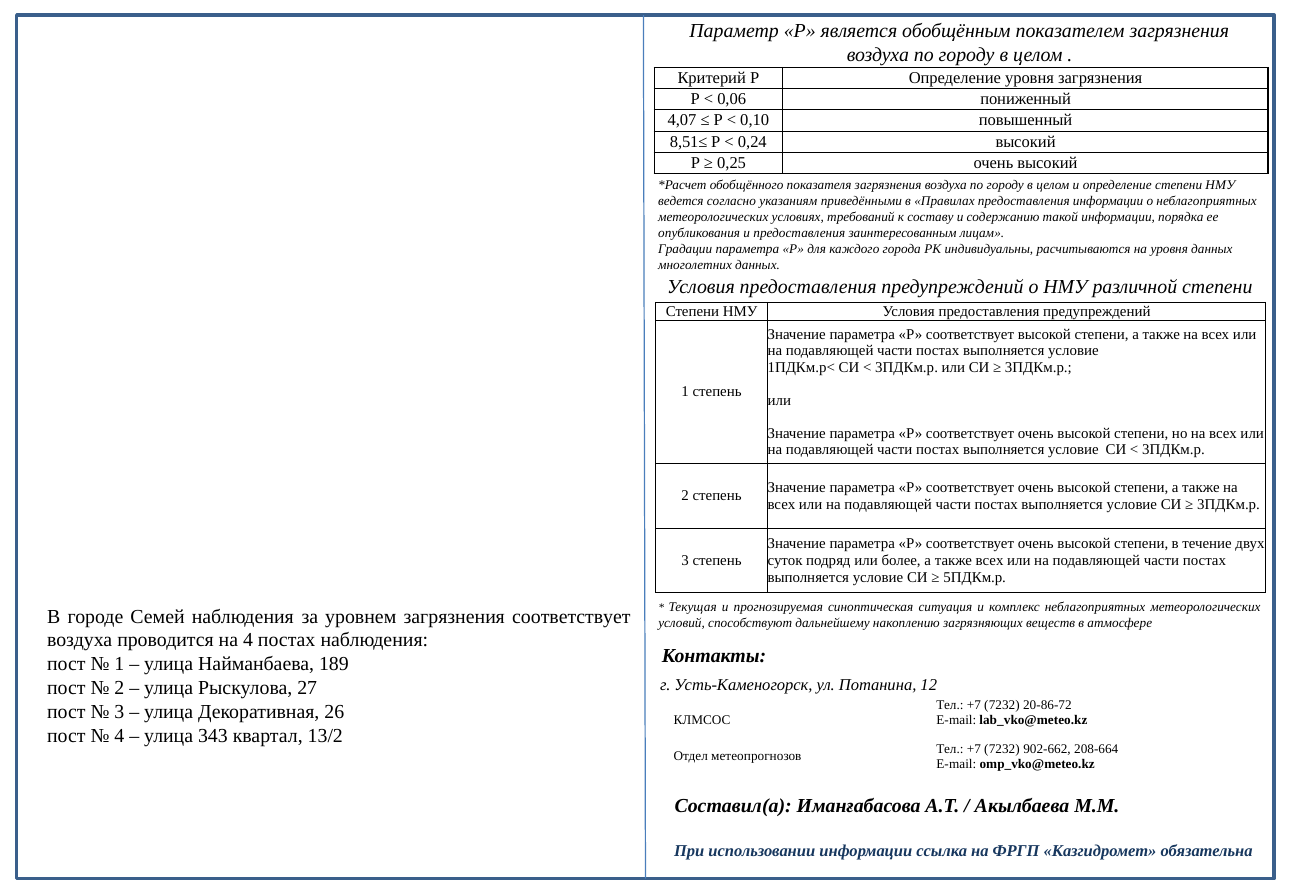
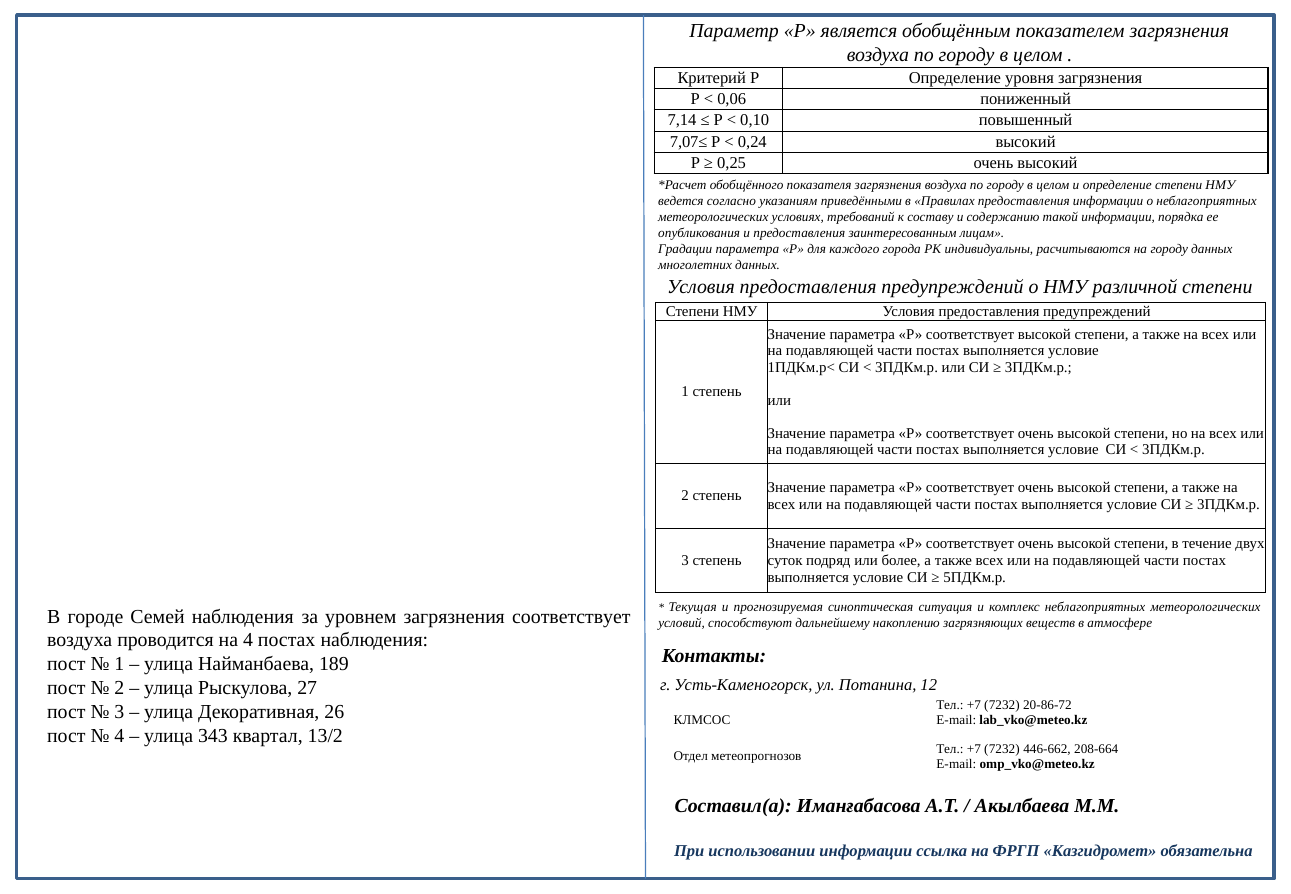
4,07: 4,07 -> 7,14 (682, 120)
8,51≤: 8,51≤ -> 7,07≤ (689, 142)
на уровня: уровня -> городу (1169, 249)
902-662: 902-662 -> 446-662 (1047, 749)
